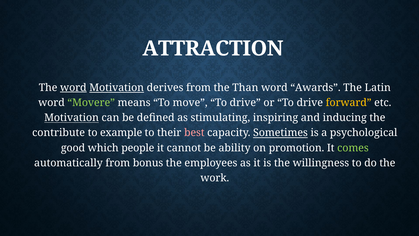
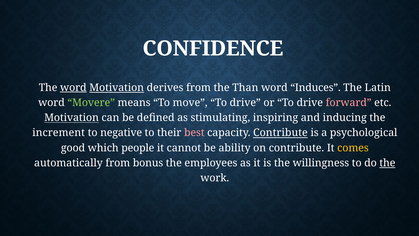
ATTRACTION: ATTRACTION -> CONFIDENCE (213, 48)
Awards: Awards -> Induces (315, 87)
forward colour: yellow -> pink (349, 103)
contribute: contribute -> increment (59, 133)
example: example -> negative (121, 133)
capacity Sometimes: Sometimes -> Contribute (280, 133)
on promotion: promotion -> contribute (296, 148)
comes colour: light green -> yellow (353, 148)
the underline: none -> present (387, 163)
